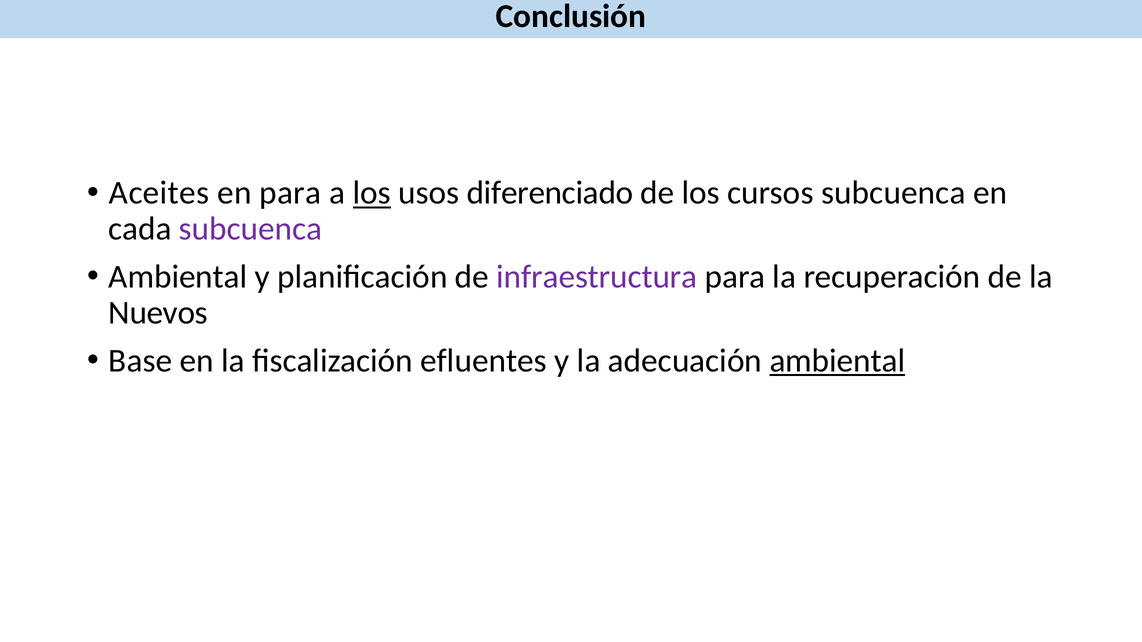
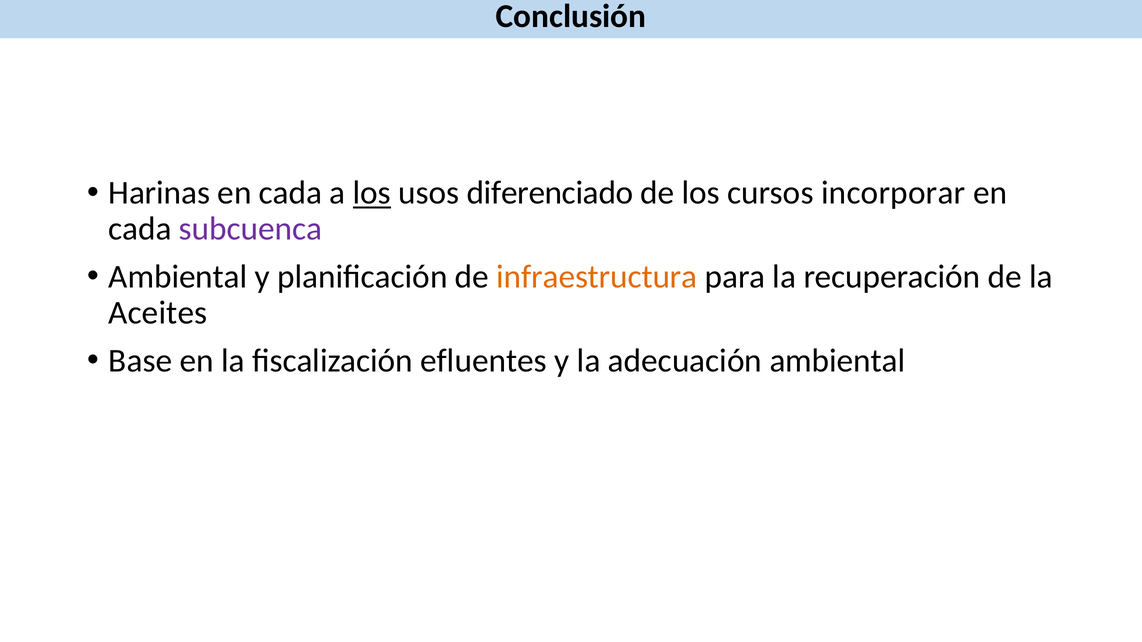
Aceites: Aceites -> Harinas (159, 193)
para: para -> cada (290, 193)
cursos subcuenca: subcuenca -> incorporar (893, 193)
infraestructura colour: purple -> orange (597, 277)
Nuevos: Nuevos -> Aceites (158, 313)
ambiental underline: present -> none (837, 361)
